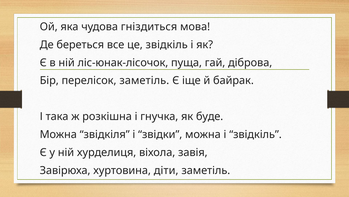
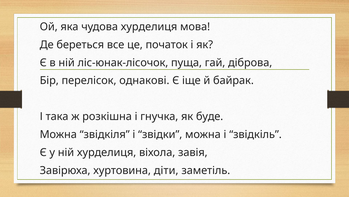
чудова гніздиться: гніздиться -> хурделиця (149, 27)
це звідкіль: звідкіль -> початок (167, 45)
перелісок заметіль: заметіль -> однакові (144, 80)
